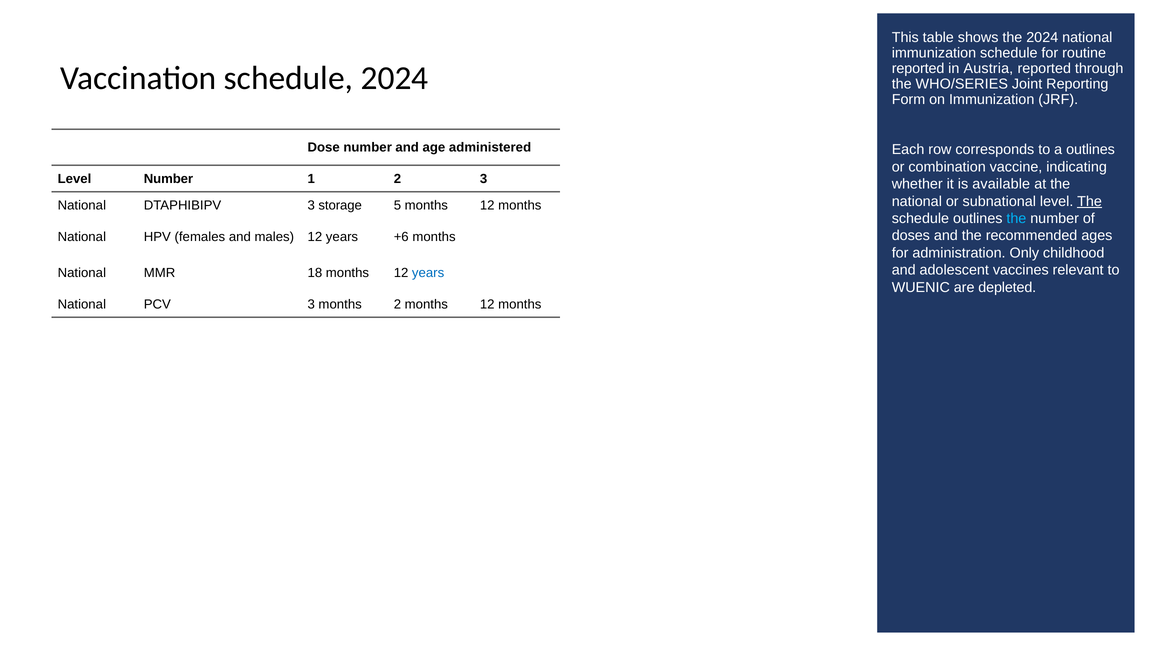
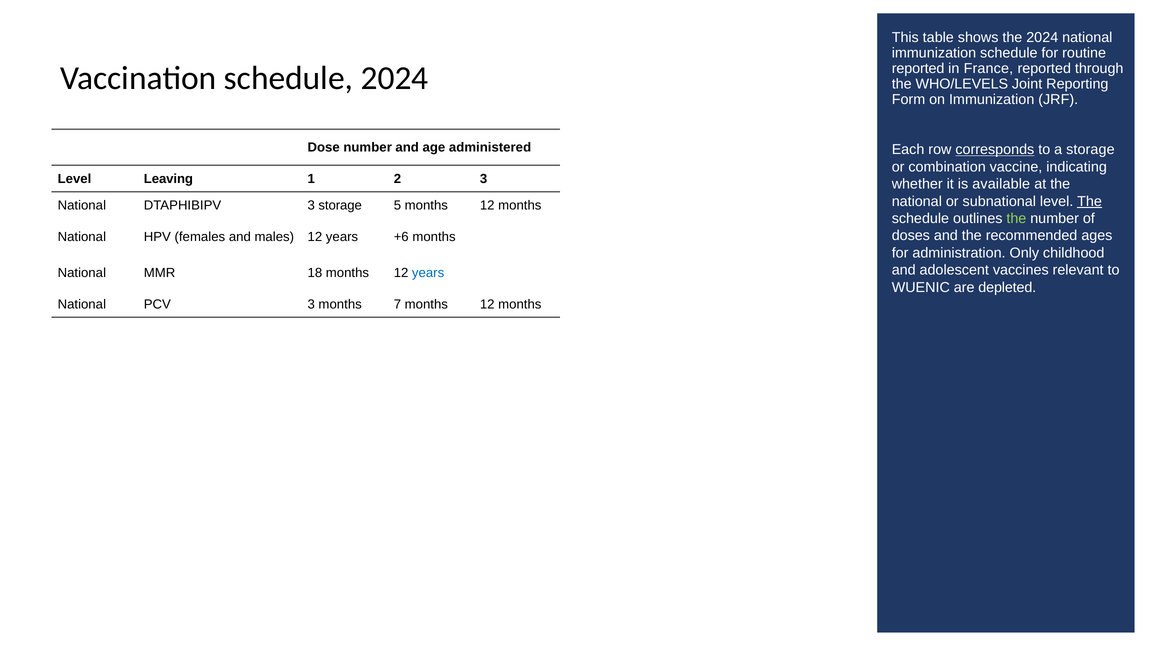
Austria: Austria -> France (988, 69)
WHO/SERIES: WHO/SERIES -> WHO/LEVELS (962, 84)
corresponds underline: none -> present (995, 150)
a outlines: outlines -> storage (1090, 150)
Level Number: Number -> Leaving (168, 179)
the colour: light blue -> light green (1016, 219)
months 2: 2 -> 7 (397, 304)
